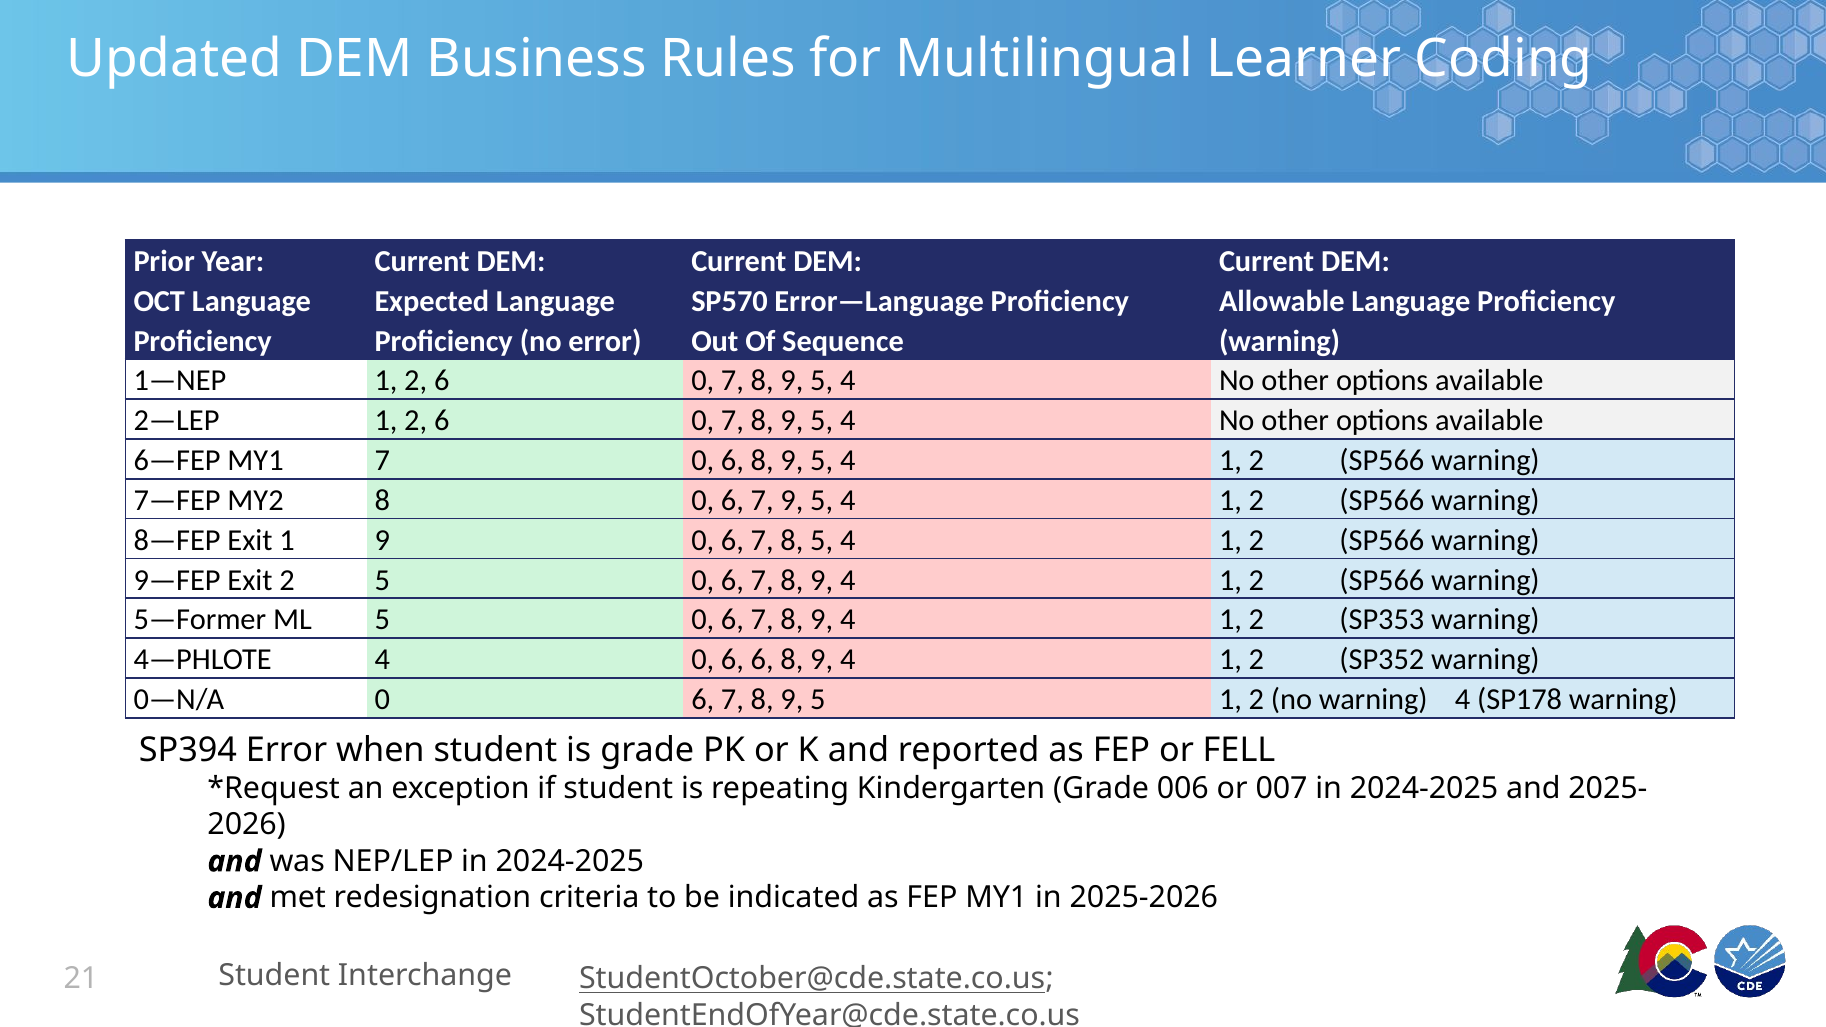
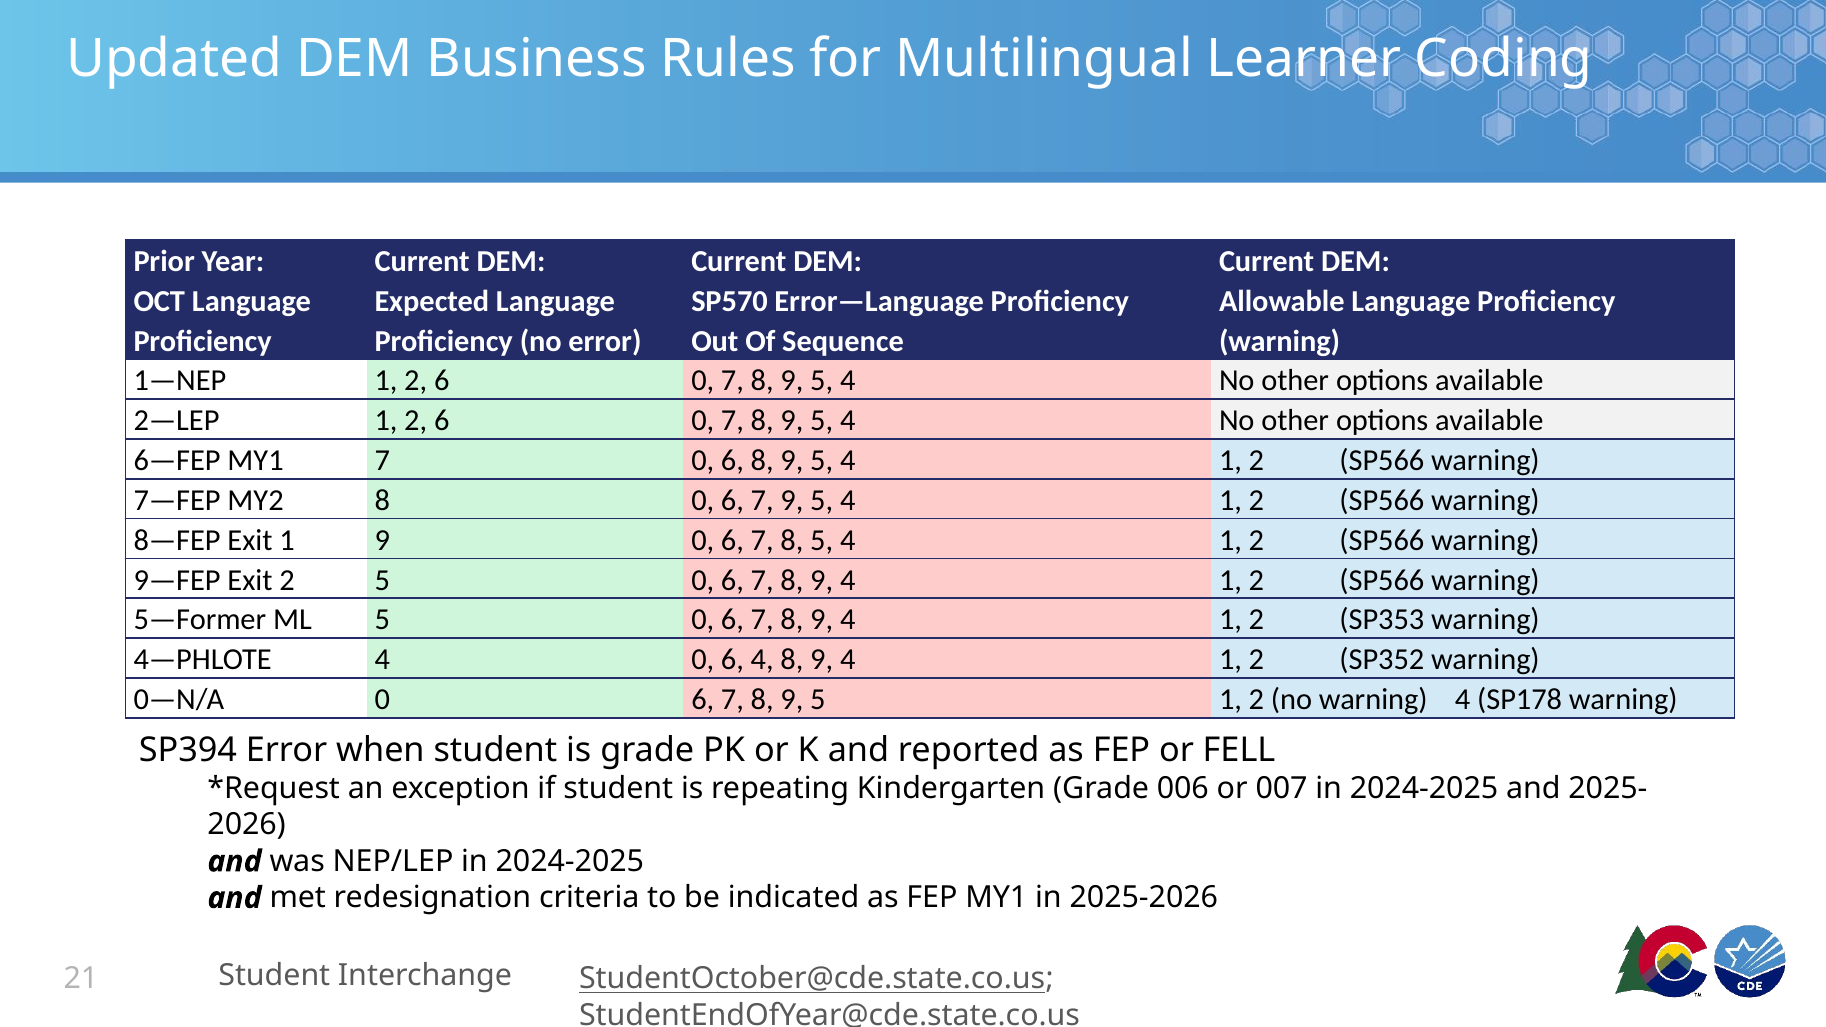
6 6: 6 -> 4 (762, 660)
